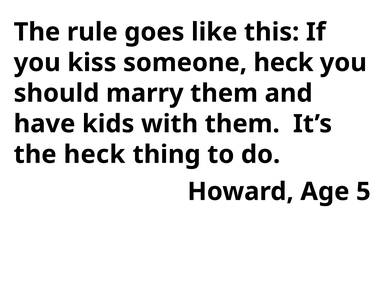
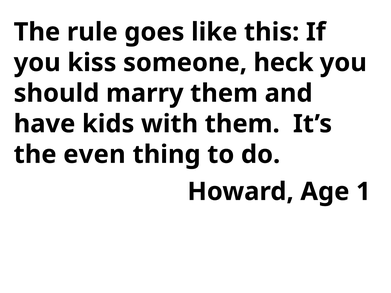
the heck: heck -> even (94, 155)
5: 5 -> 1 (363, 192)
